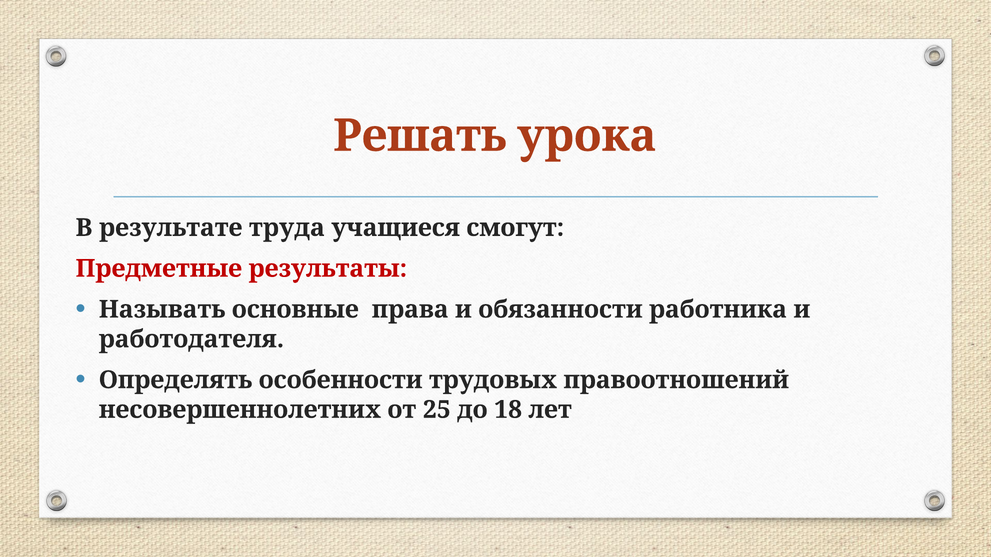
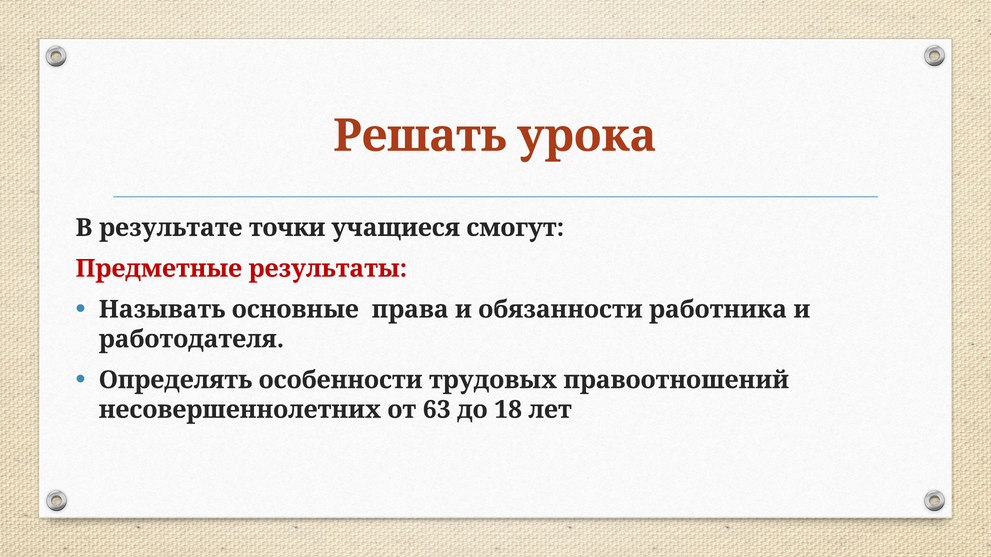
труда: труда -> точки (287, 228)
25: 25 -> 63 (437, 410)
